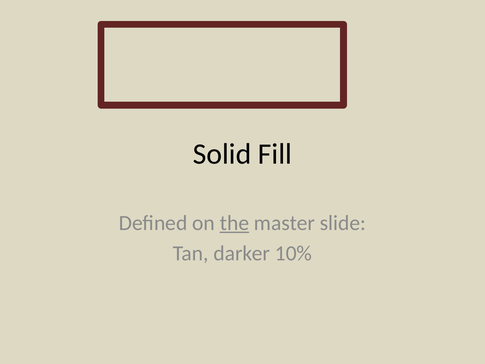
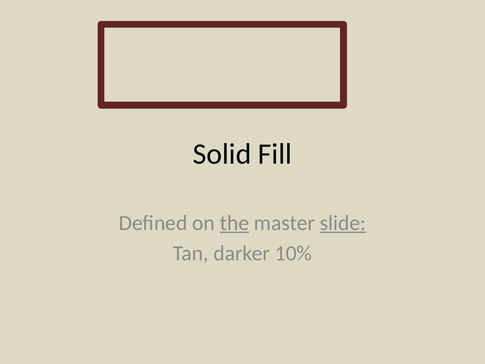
slide underline: none -> present (343, 223)
